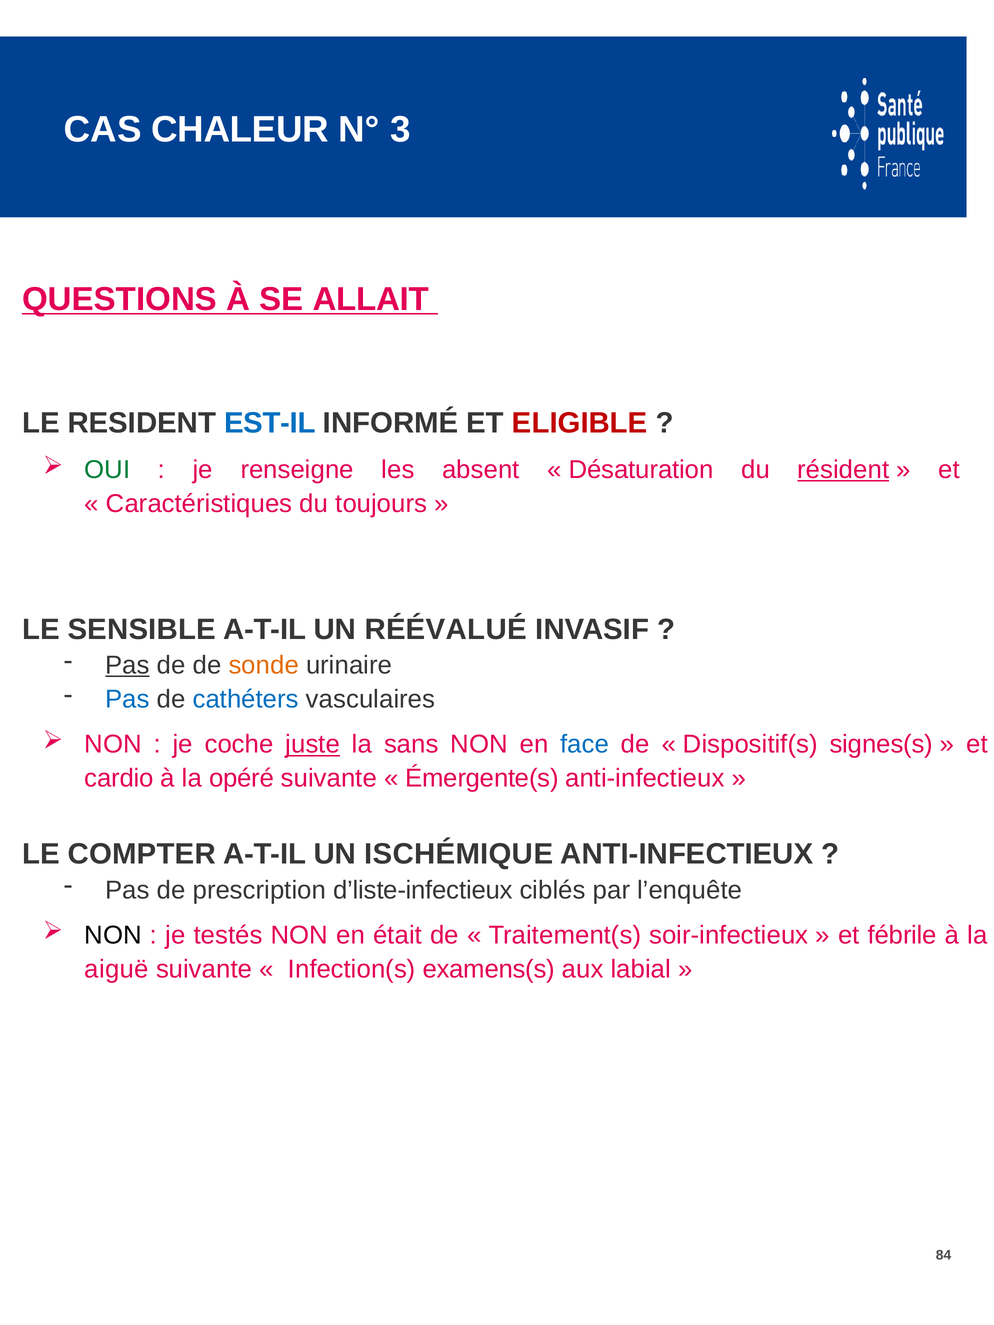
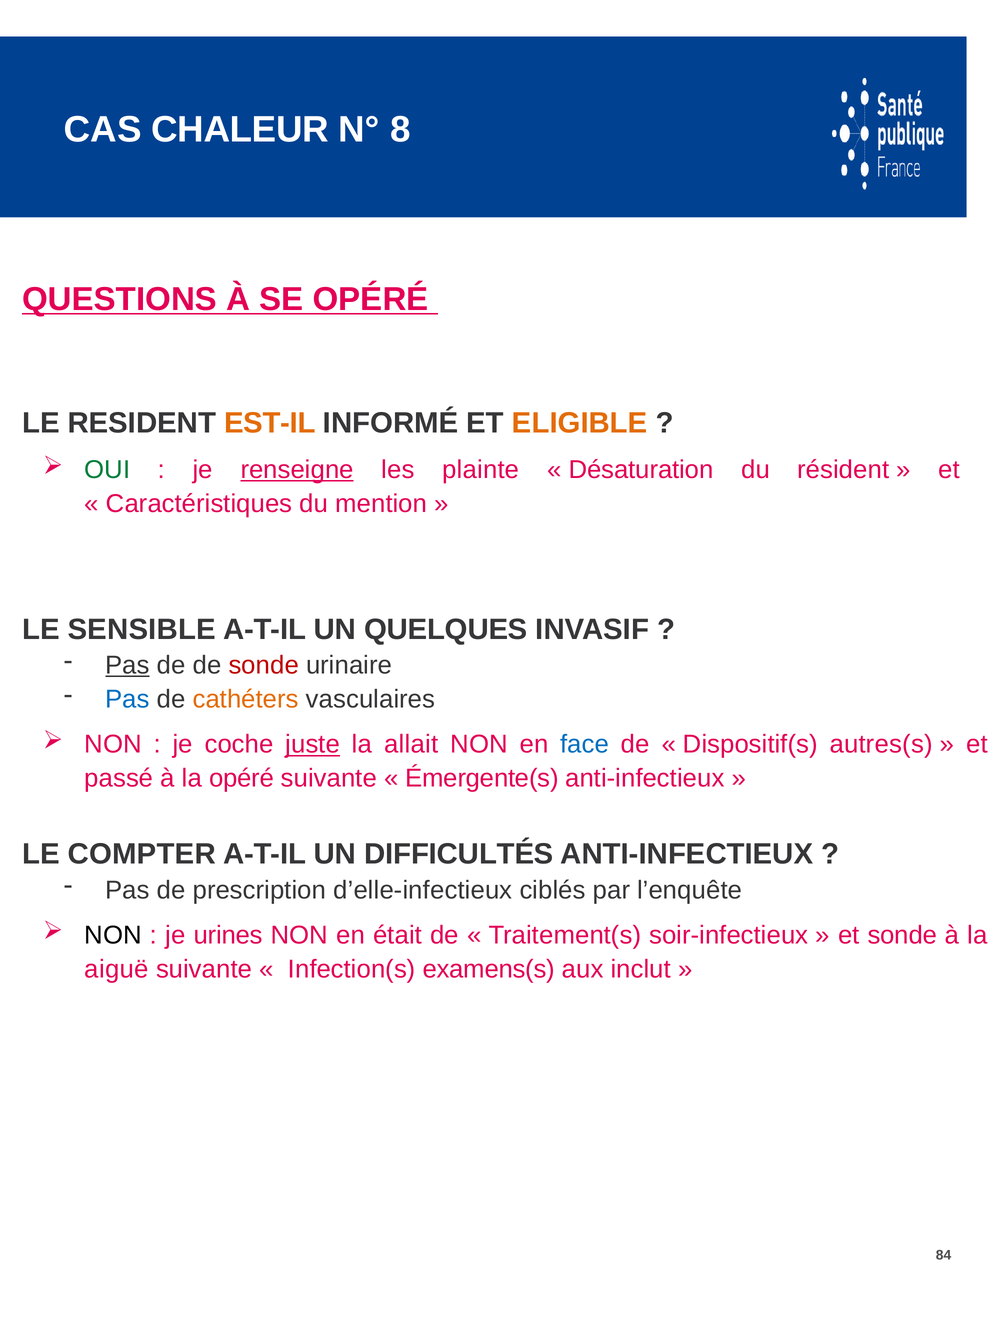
3: 3 -> 8 (400, 129)
SE ALLAIT: ALLAIT -> OPÉRÉ (371, 299)
EST-IL colour: blue -> orange (270, 423)
ELIGIBLE colour: red -> orange (580, 423)
renseigne underline: none -> present (297, 470)
absent: absent -> plainte (481, 470)
résident underline: present -> none (843, 470)
toujours: toujours -> mention (381, 504)
RÉÉVALUÉ: RÉÉVALUÉ -> QUELQUES (446, 630)
sonde colour: orange -> red (264, 666)
cathéters colour: blue -> orange (246, 700)
sans: sans -> allait (411, 745)
signes(s: signes(s -> autres(s (881, 745)
cardio: cardio -> passé (119, 779)
ISCHÉMIQUE: ISCHÉMIQUE -> DIFFICULTÉS (459, 854)
d’liste-infectieux: d’liste-infectieux -> d’elle-infectieux (423, 890)
testés: testés -> urines (228, 935)
et fébrile: fébrile -> sonde (902, 935)
labial: labial -> inclut (641, 969)
